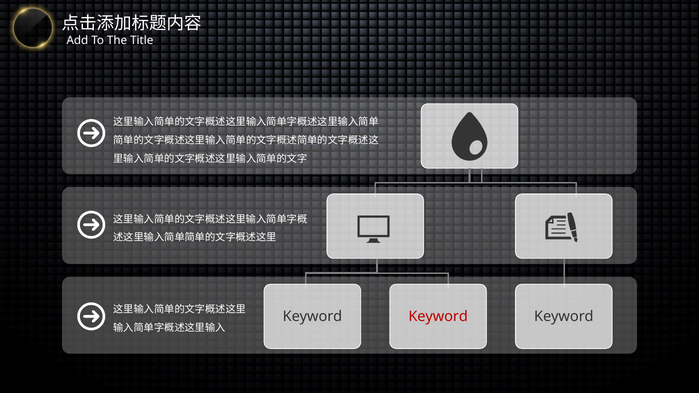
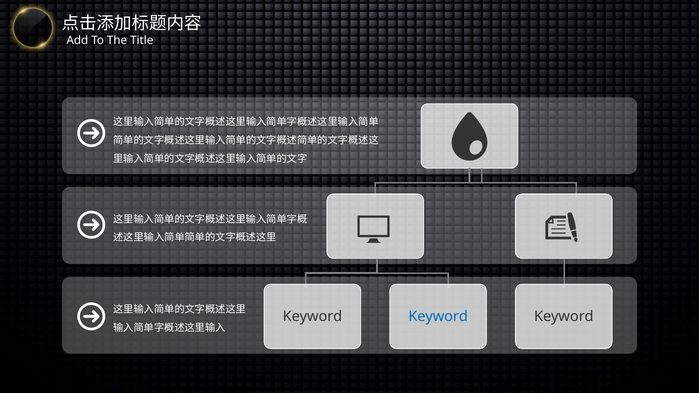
Keyword colour: red -> blue (438, 316)
